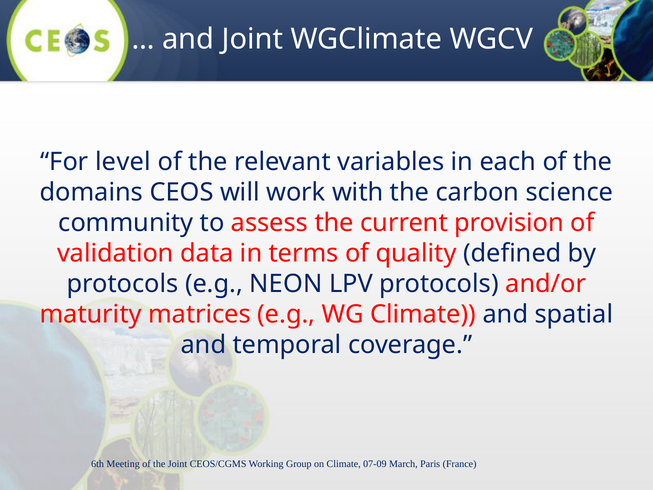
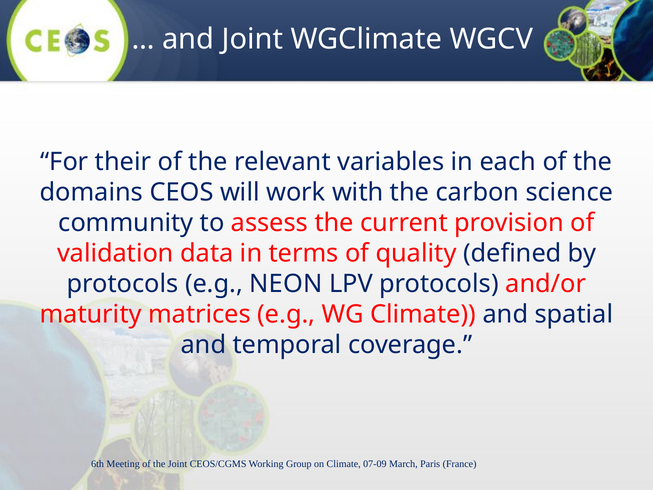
level: level -> their (123, 162)
